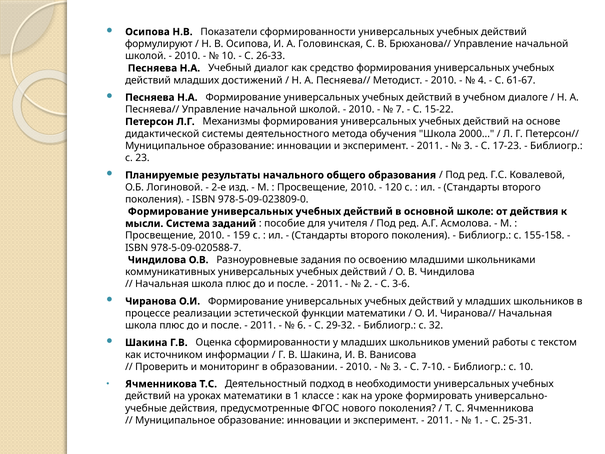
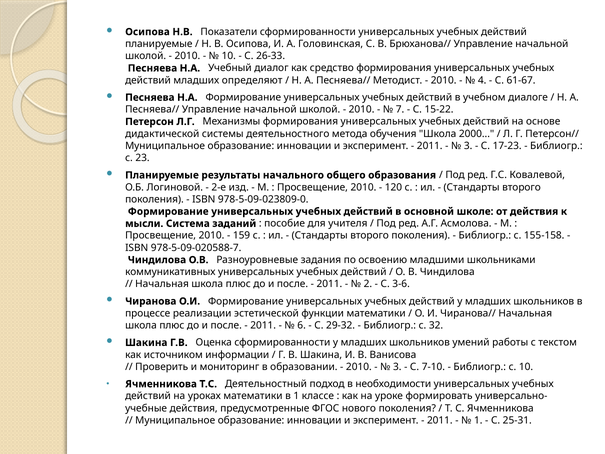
формулируют: формулируют -> планируемые (159, 44)
достижений: достижений -> определяют (252, 80)
